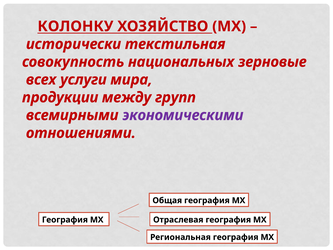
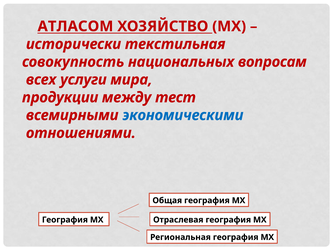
КОЛОНКУ: КОЛОНКУ -> АТЛАСОМ (75, 26)
зерновые: зерновые -> вопросам (272, 62)
групп: групп -> тест (176, 97)
экономическими colour: purple -> blue (183, 115)
